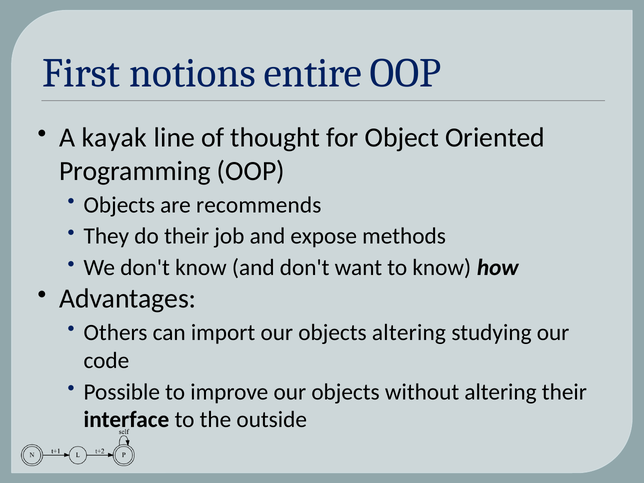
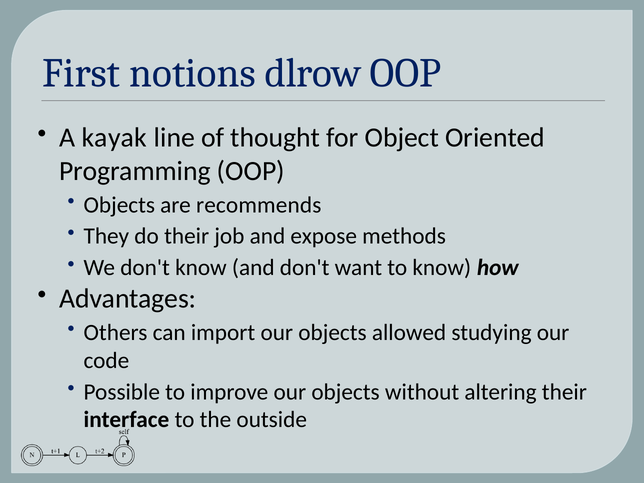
entire: entire -> dlrow (313, 73)
objects altering: altering -> allowed (409, 333)
